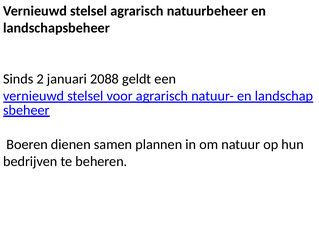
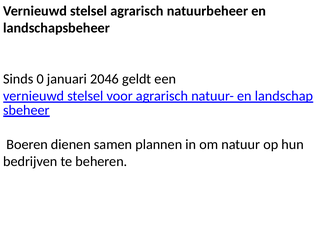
2: 2 -> 0 (40, 79)
2088: 2088 -> 2046 (105, 79)
